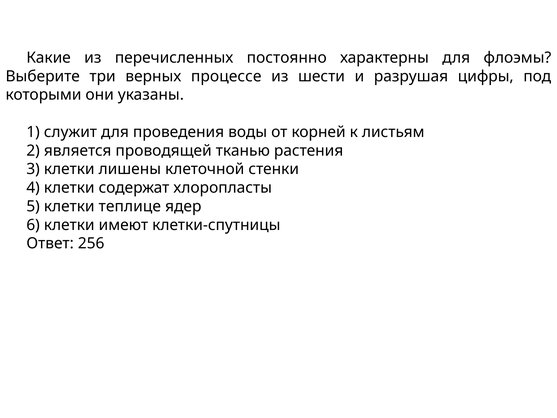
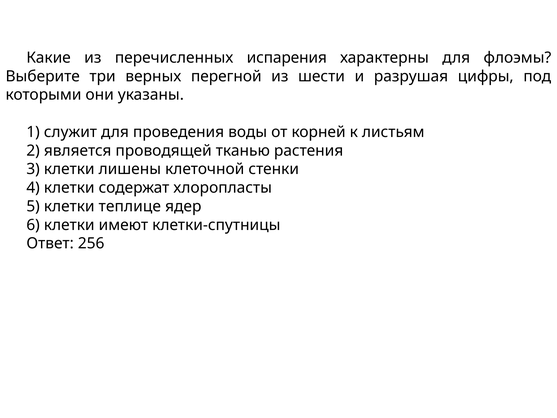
постоянно: постоянно -> испарения (287, 58)
процессе: процессе -> перегной (226, 76)
